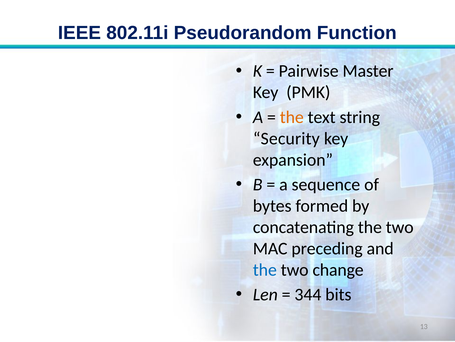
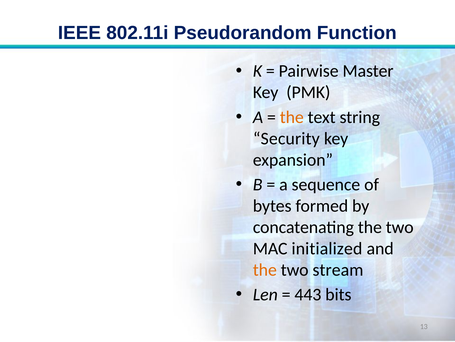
preceding: preceding -> initialized (327, 248)
the colour: blue -> orange (265, 269)
change: change -> stream (338, 269)
344: 344 -> 443 (308, 294)
